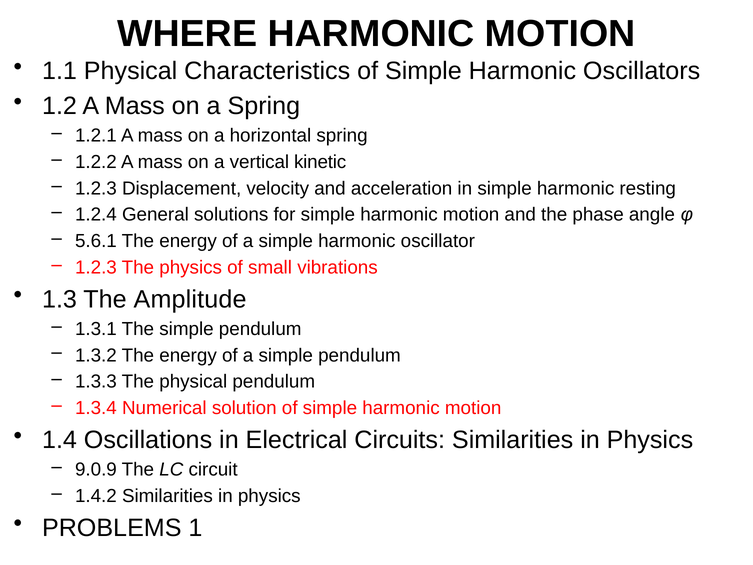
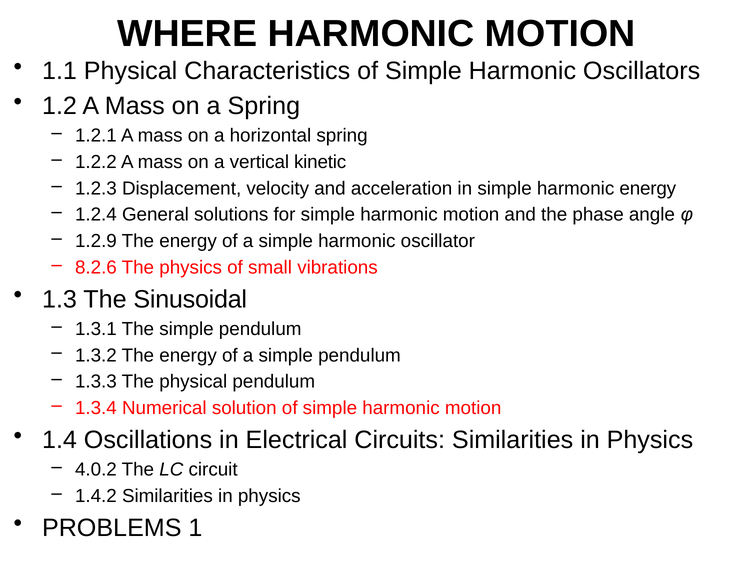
harmonic resting: resting -> energy (648, 188)
5.6.1: 5.6.1 -> 1.2.9 (96, 241)
1.2.3: 1.2.3 -> 8.2.6 (96, 267)
Amplitude: Amplitude -> Sinusoidal (190, 299)
9.0.9: 9.0.9 -> 4.0.2 (96, 469)
